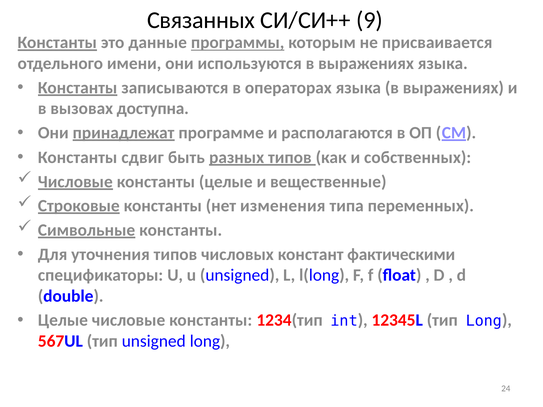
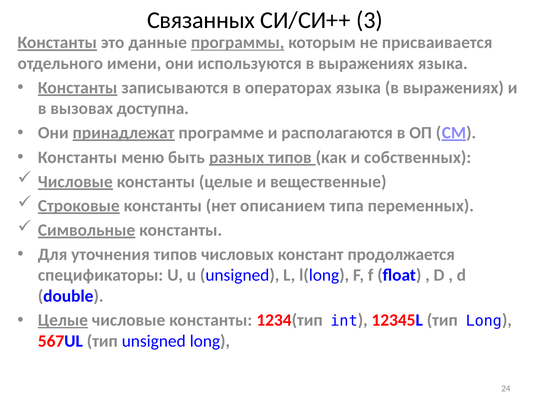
9: 9 -> 3 (369, 20)
сдвиг: сдвиг -> меню (143, 157)
изменения: изменения -> описанием (283, 206)
фактическими: фактическими -> продолжается (401, 255)
Целые underline: none -> present (63, 320)
